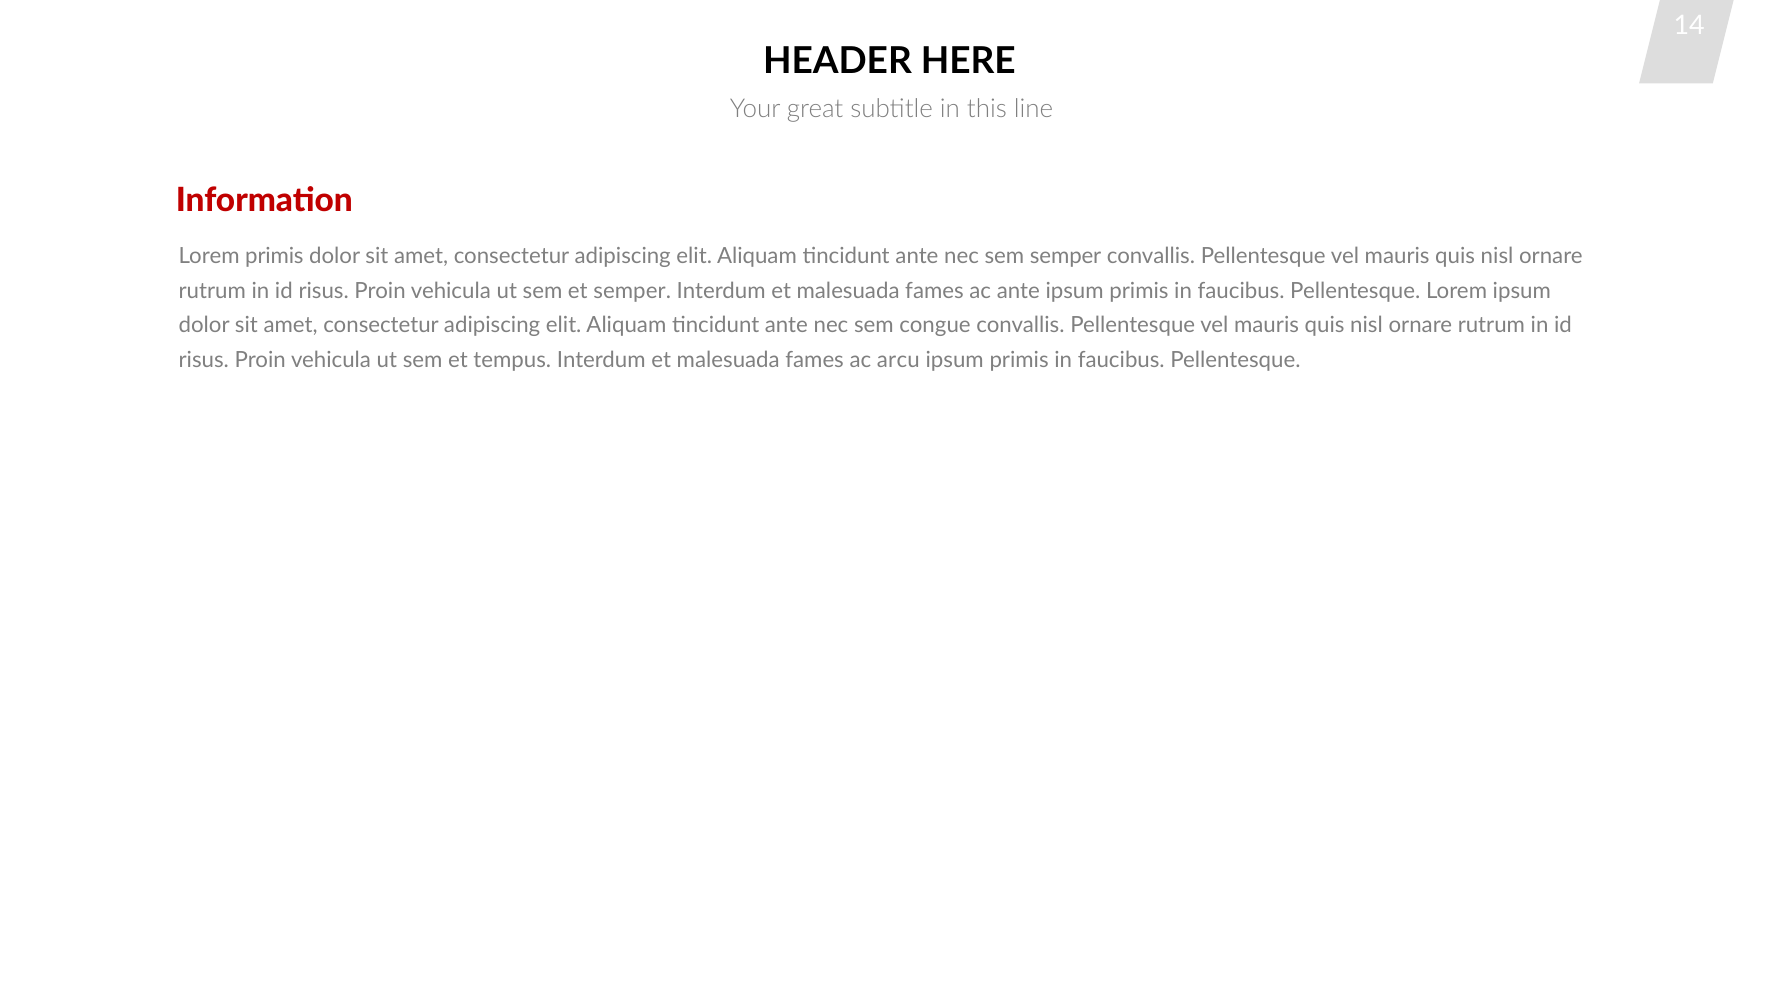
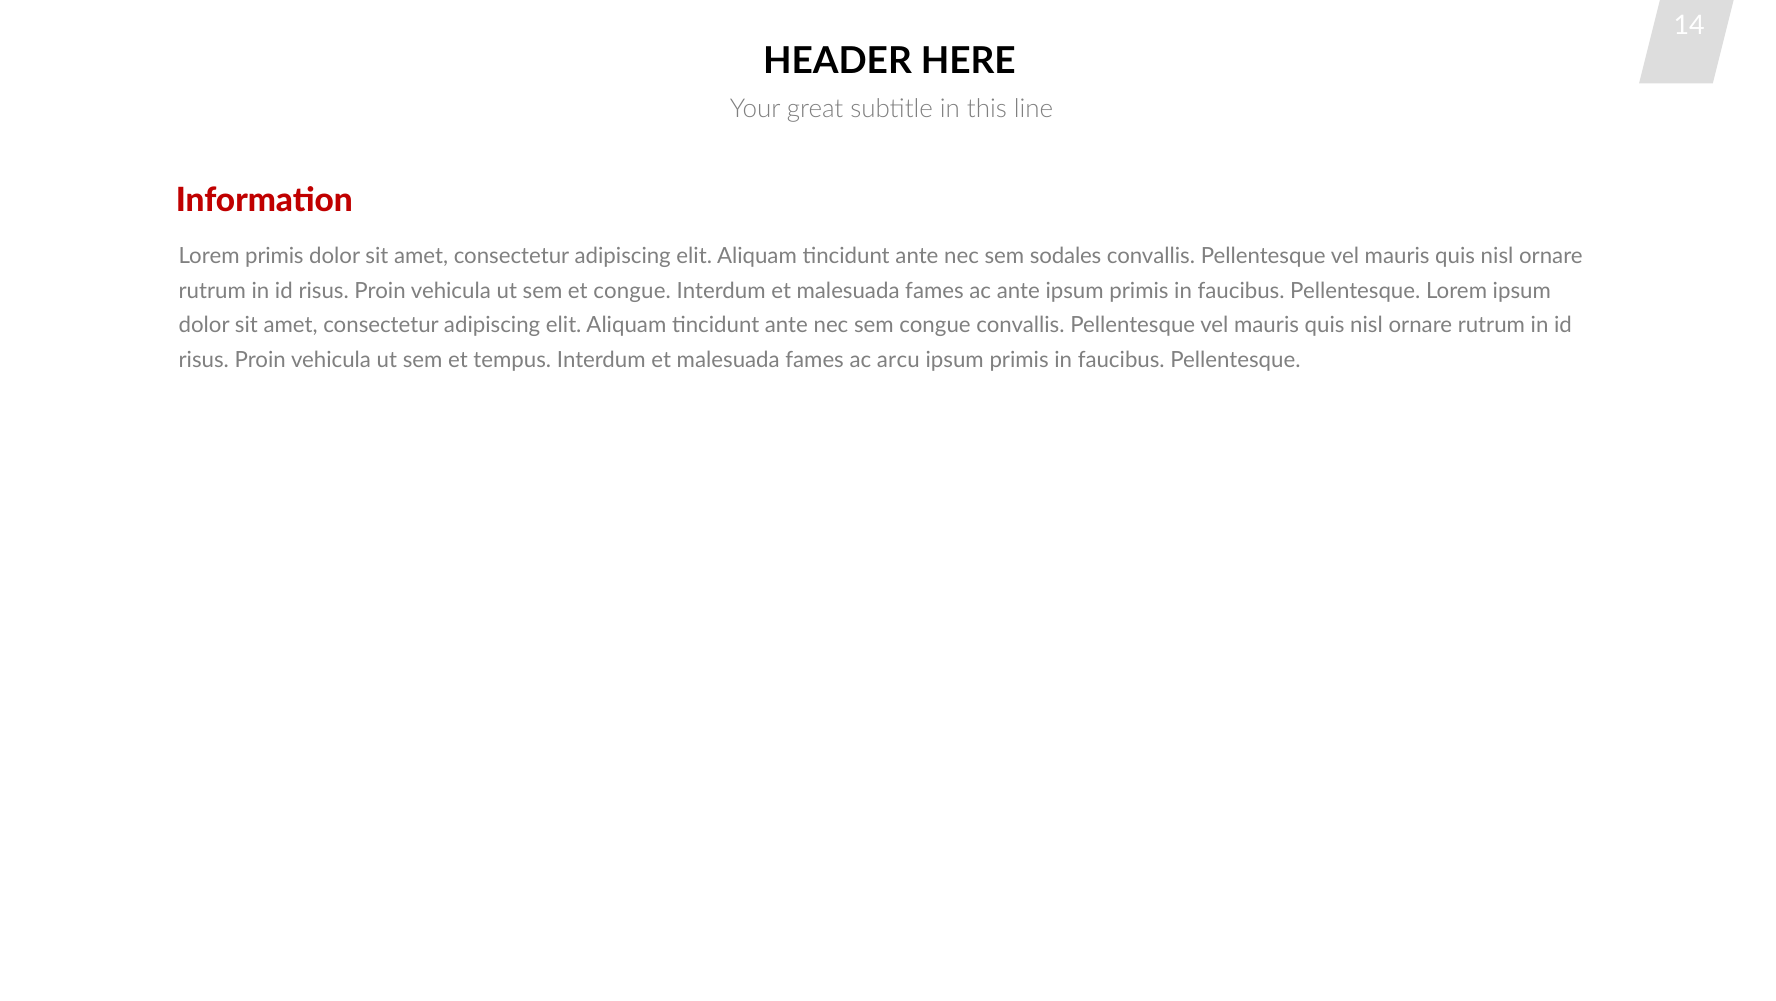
sem semper: semper -> sodales (1066, 256)
et semper: semper -> congue (632, 291)
